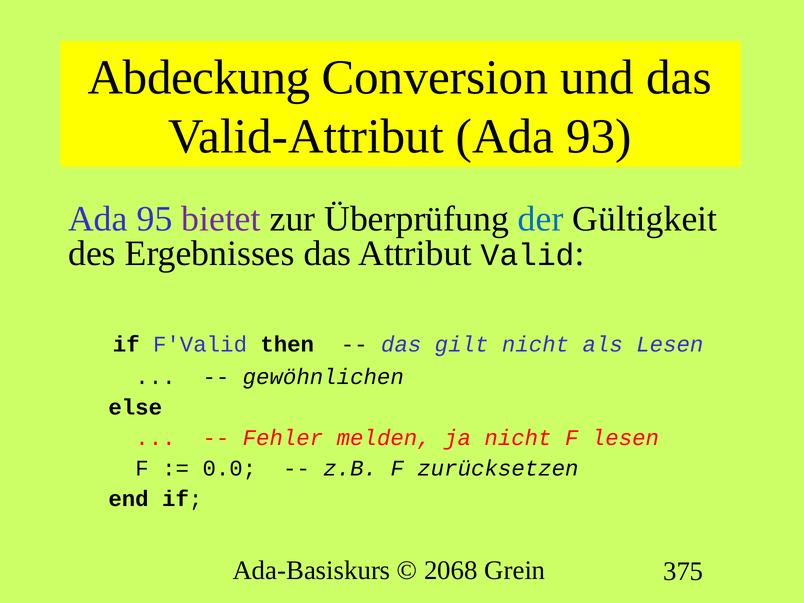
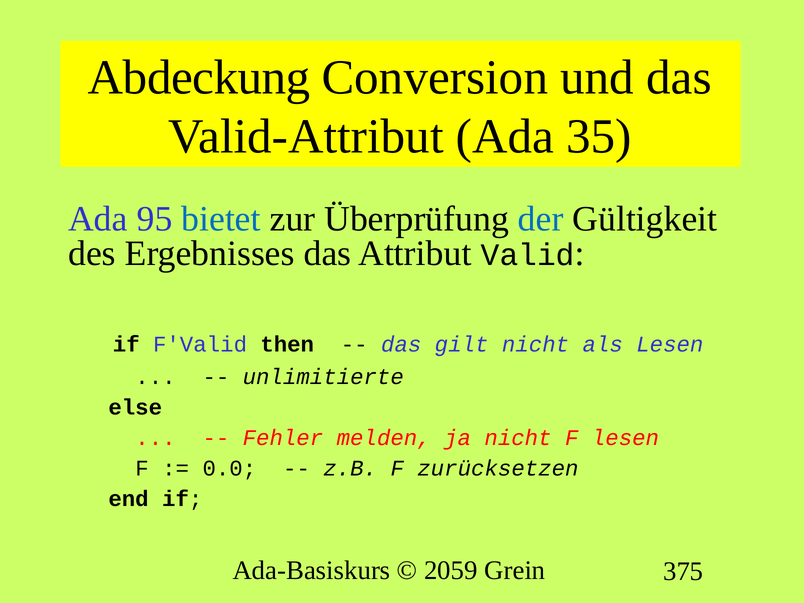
93: 93 -> 35 (599, 137)
bietet colour: purple -> blue (221, 219)
gewöhnlichen: gewöhnlichen -> unlimitierte (323, 377)
2068: 2068 -> 2059 (451, 571)
